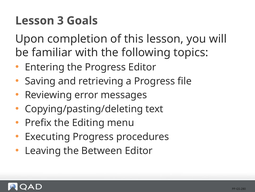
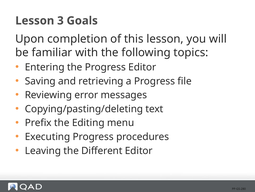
Between: Between -> Different (102, 150)
